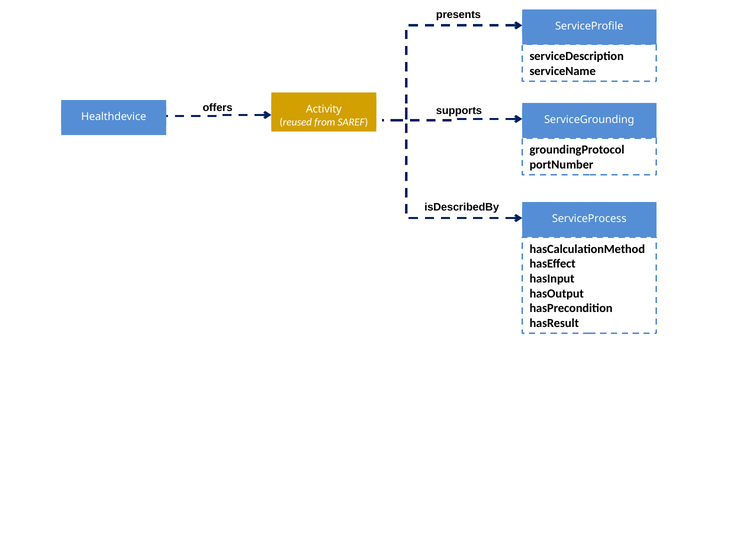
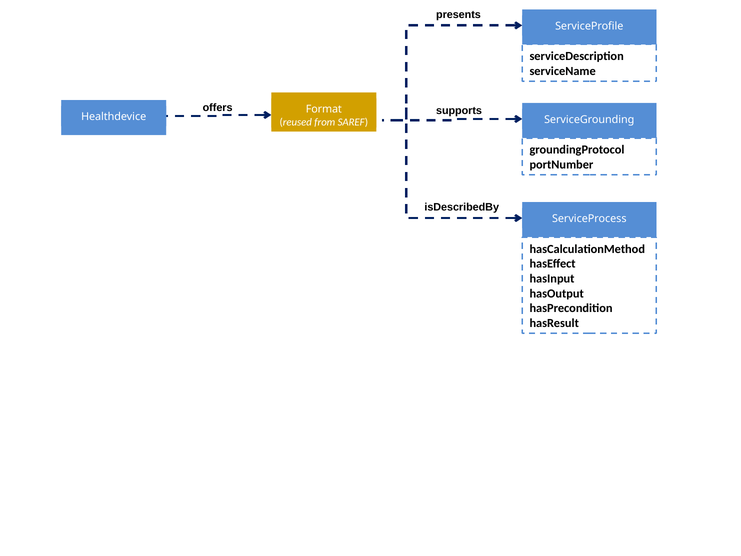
Activity: Activity -> Format (324, 109)
